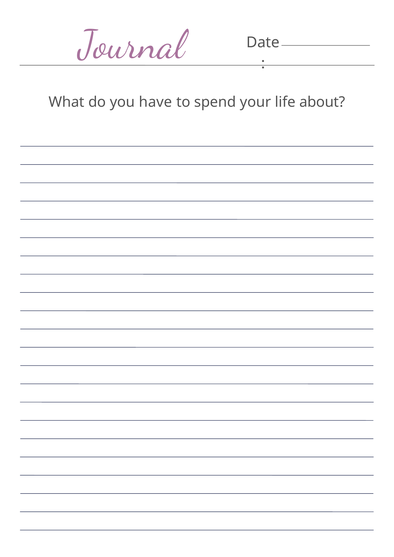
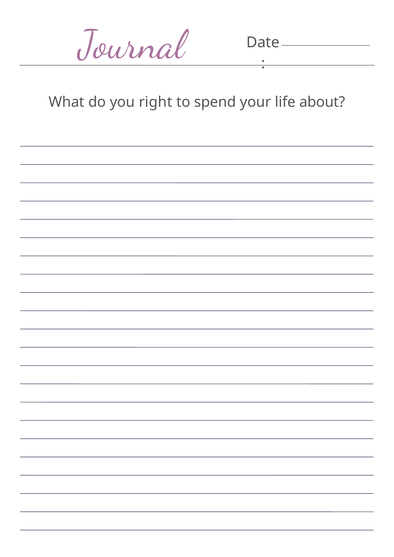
have: have -> right (156, 102)
